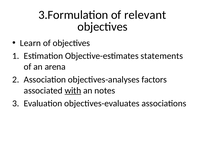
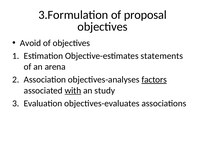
relevant: relevant -> proposal (145, 15)
Learn: Learn -> Avoid (30, 43)
factors underline: none -> present (154, 79)
notes: notes -> study (105, 90)
